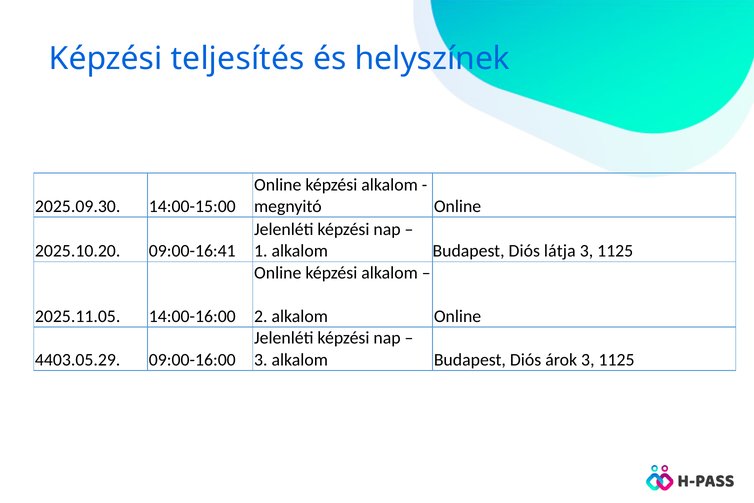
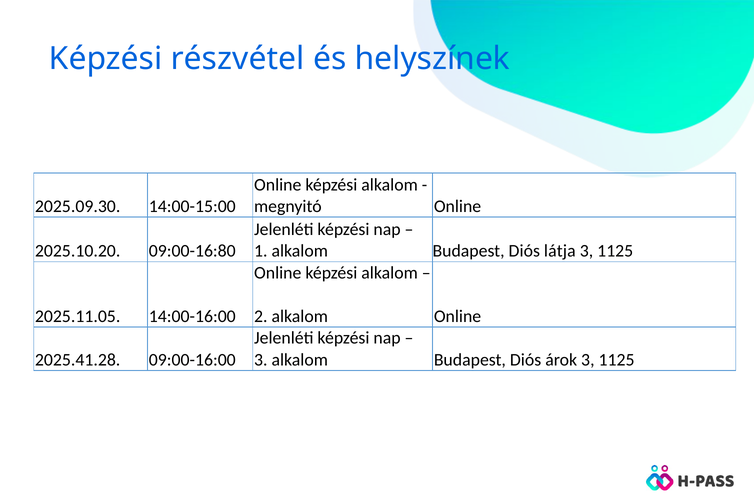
teljesítés: teljesítés -> részvétel (238, 58)
09:00-16:41: 09:00-16:41 -> 09:00-16:80 (192, 251)
4403.05.29: 4403.05.29 -> 2025.41.28 (78, 359)
